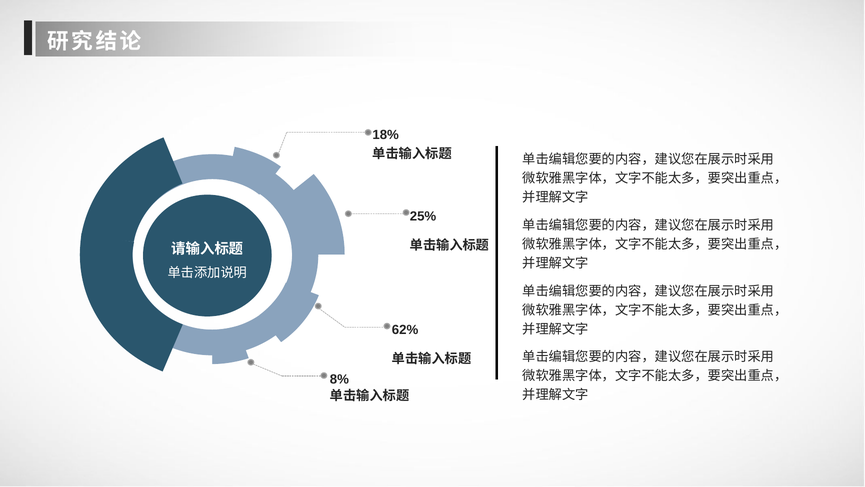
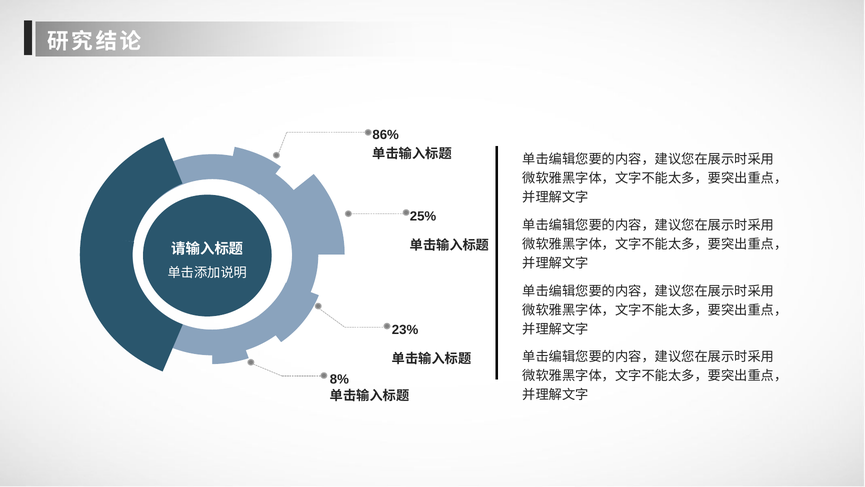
18%: 18% -> 86% (386, 135)
62%: 62% -> 23% (405, 330)
